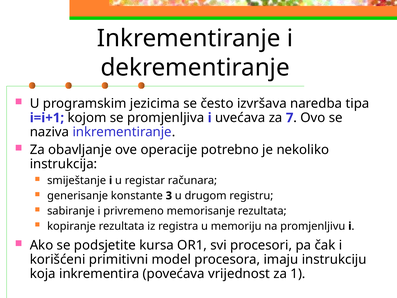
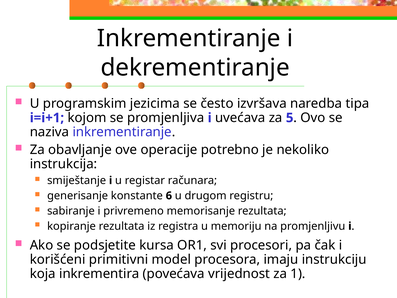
7: 7 -> 5 (290, 118)
3: 3 -> 6 (169, 196)
